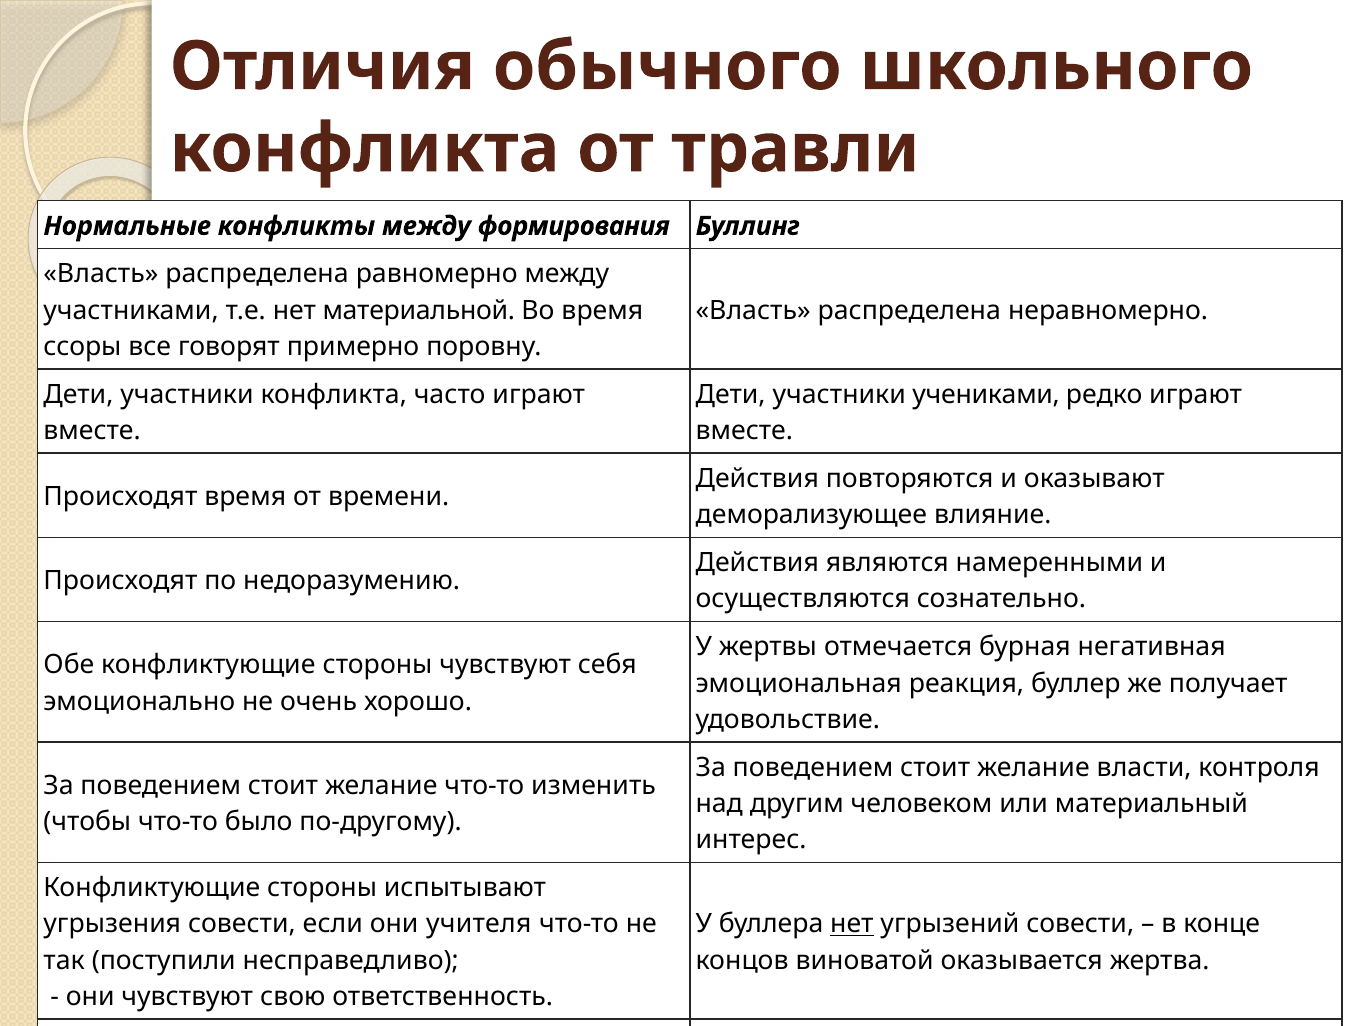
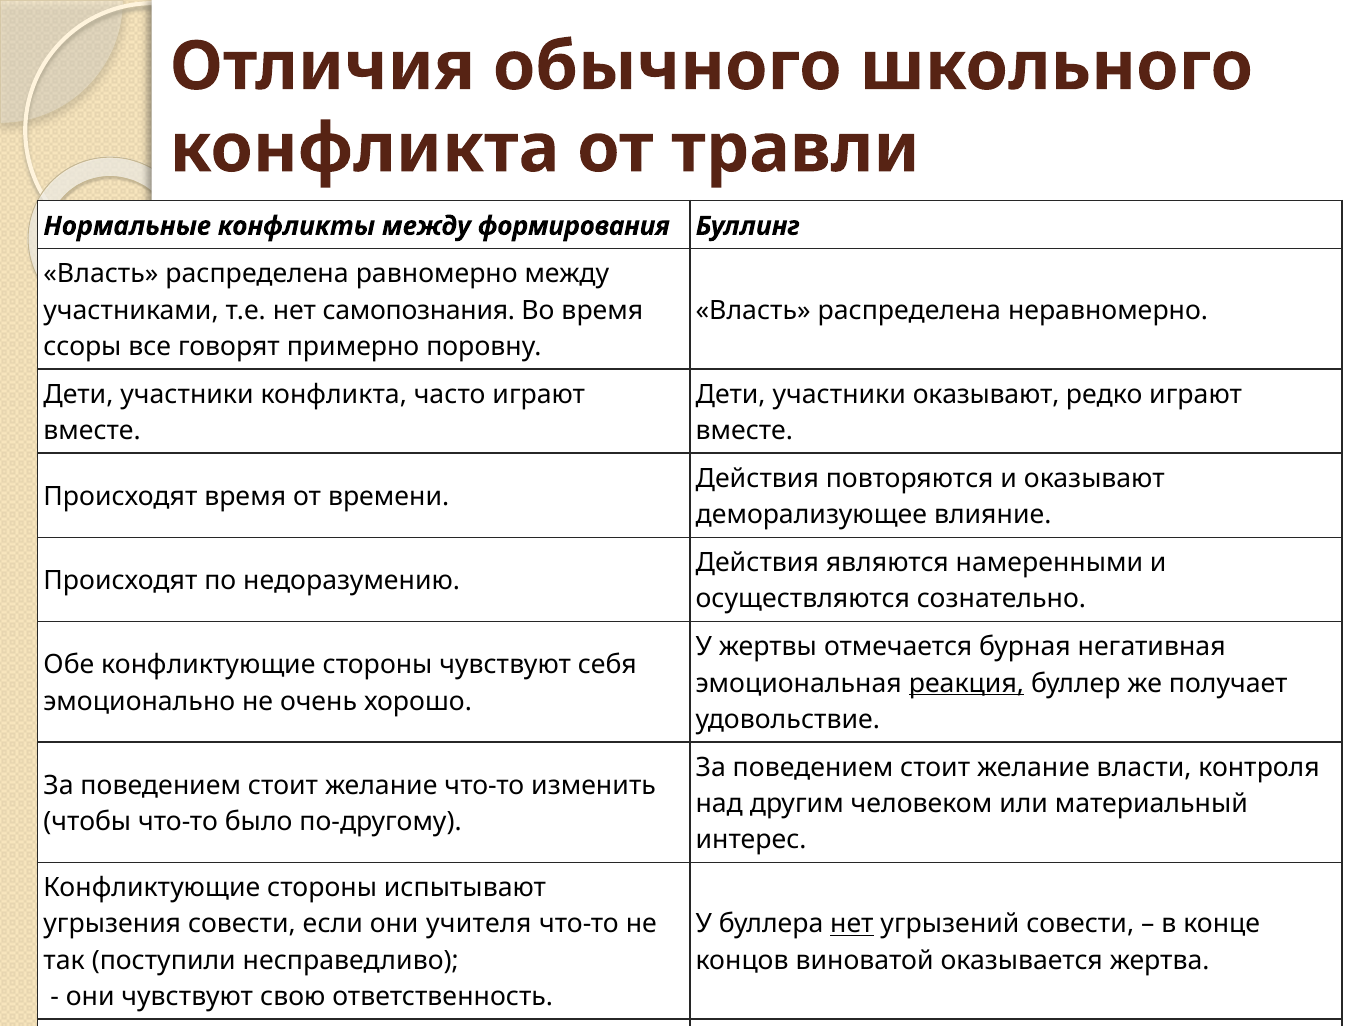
материальной: материальной -> самопознания (419, 311)
участники учениками: учениками -> оказывают (986, 395)
реакция underline: none -> present (966, 684)
